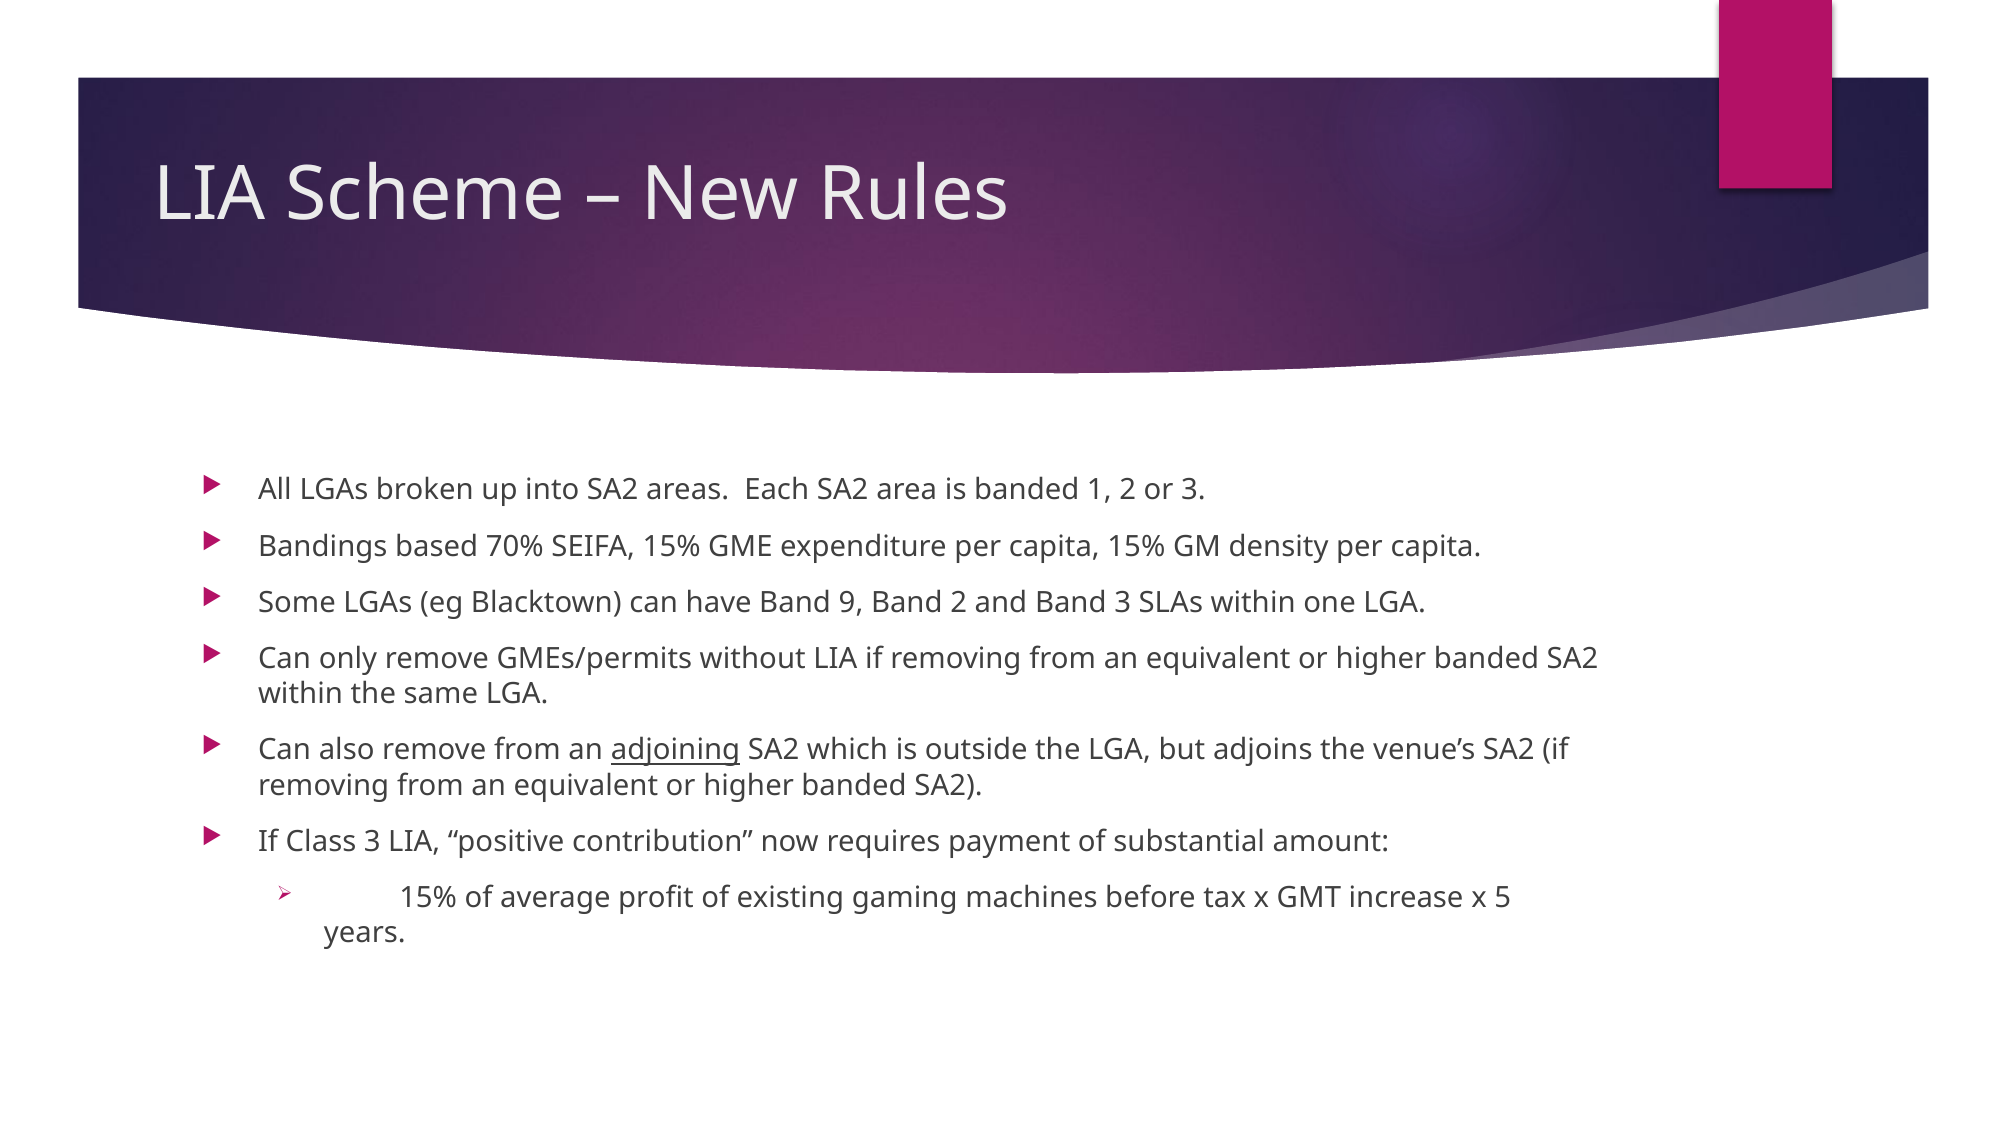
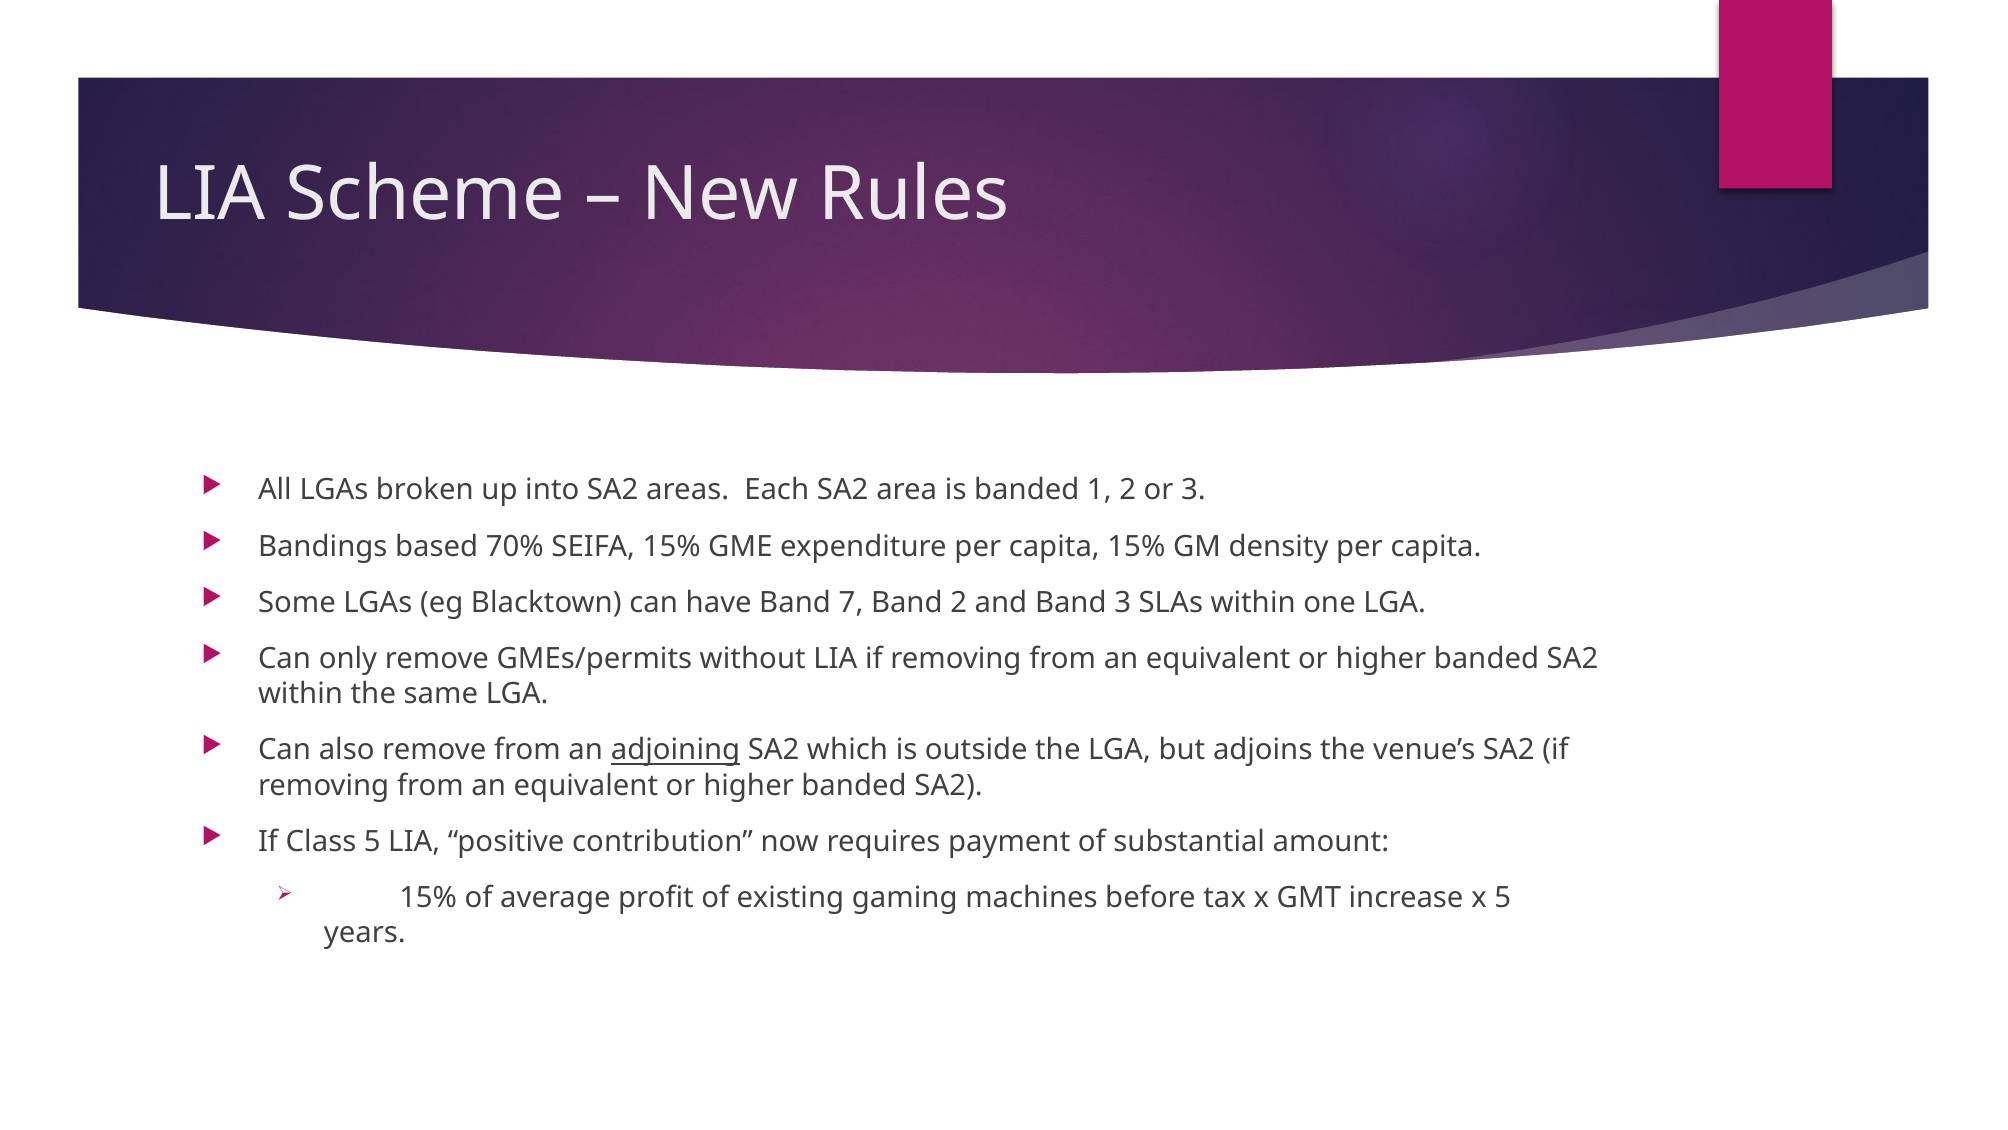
9: 9 -> 7 (851, 602)
Class 3: 3 -> 5 (372, 841)
